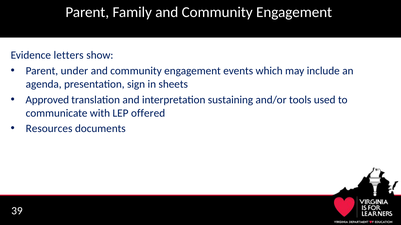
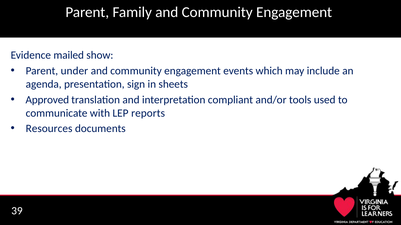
letters: letters -> mailed (69, 55)
sustaining: sustaining -> compliant (230, 100)
offered: offered -> reports (148, 113)
